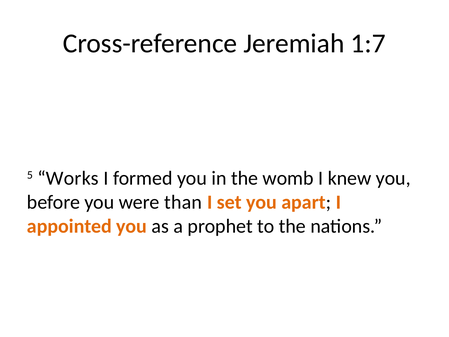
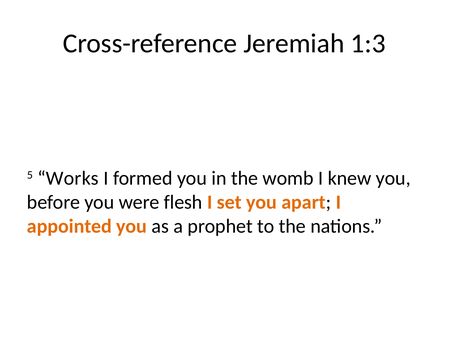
1:7: 1:7 -> 1:3 (368, 43)
than: than -> flesh (183, 202)
